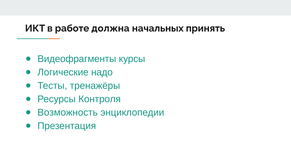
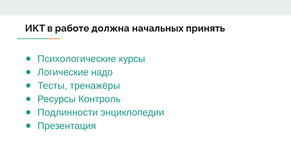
Видеофрагменты: Видеофрагменты -> Психологические (77, 59)
Контроля: Контроля -> Контроль (100, 99)
Возможность: Возможность -> Подлинности (68, 112)
